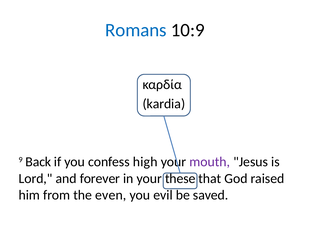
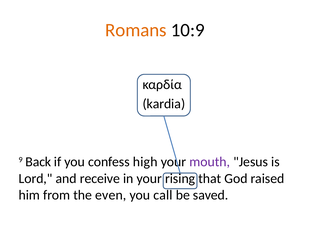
Romans colour: blue -> orange (136, 30)
forever: forever -> receive (100, 178)
these: these -> rising (180, 178)
evil: evil -> call (163, 195)
